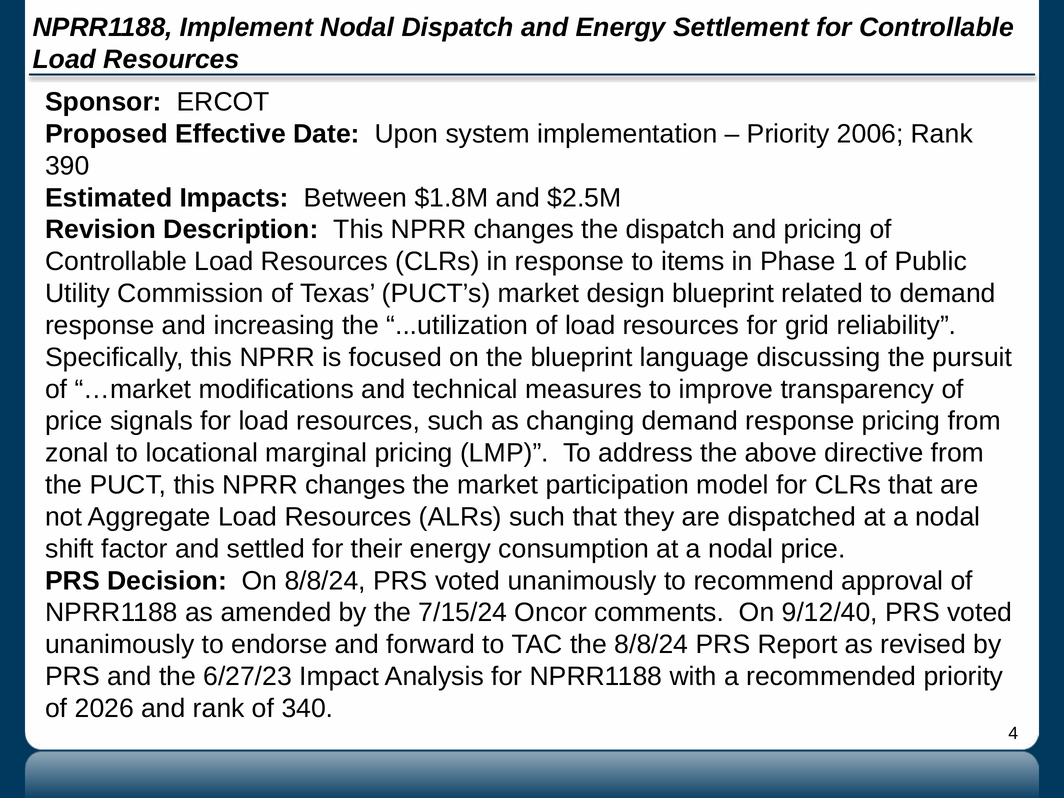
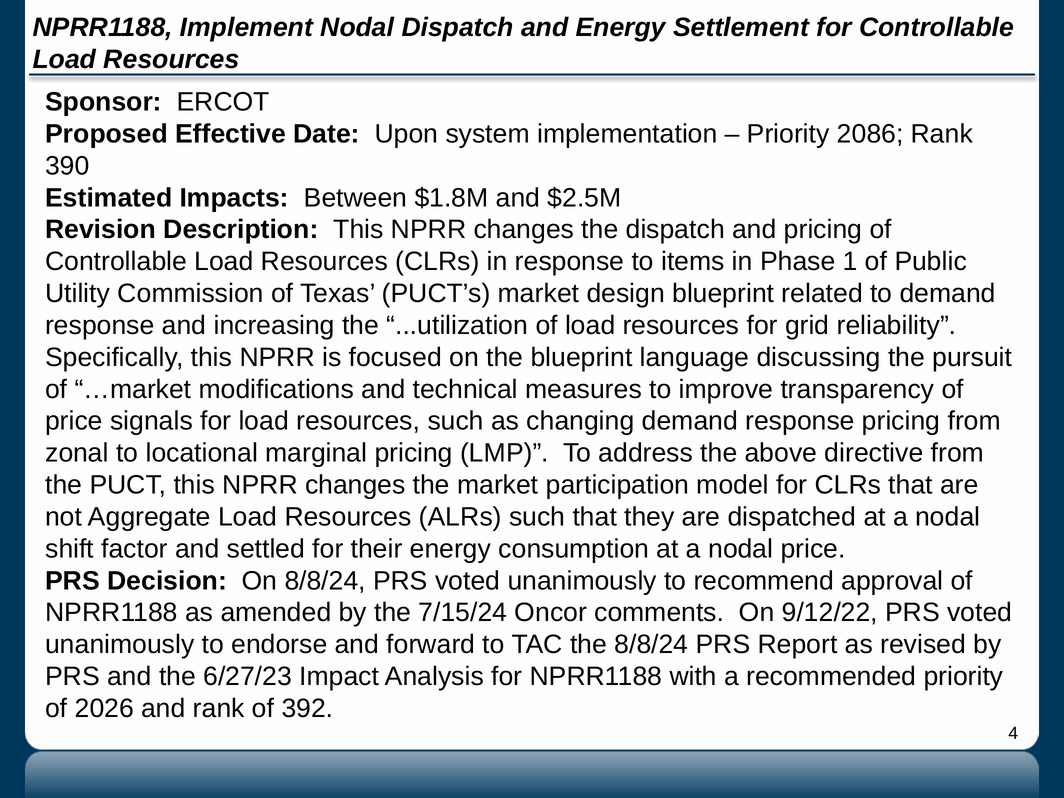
2006: 2006 -> 2086 (870, 134)
9/12/40: 9/12/40 -> 9/12/22 (830, 613)
340: 340 -> 392 (307, 708)
